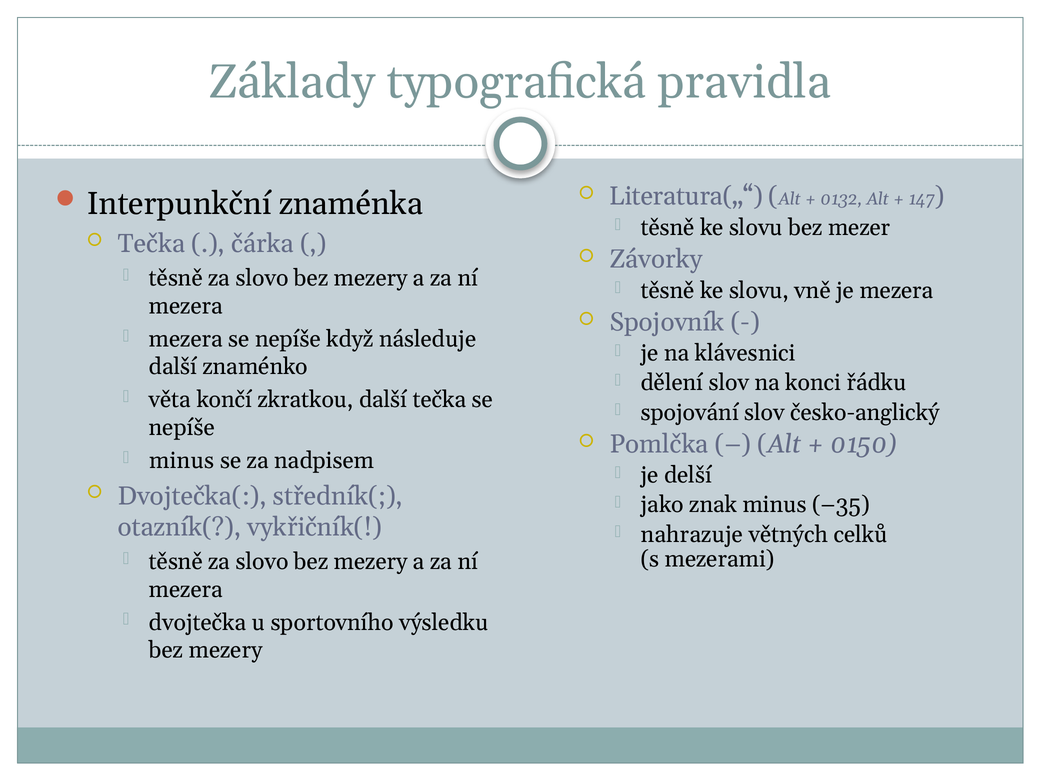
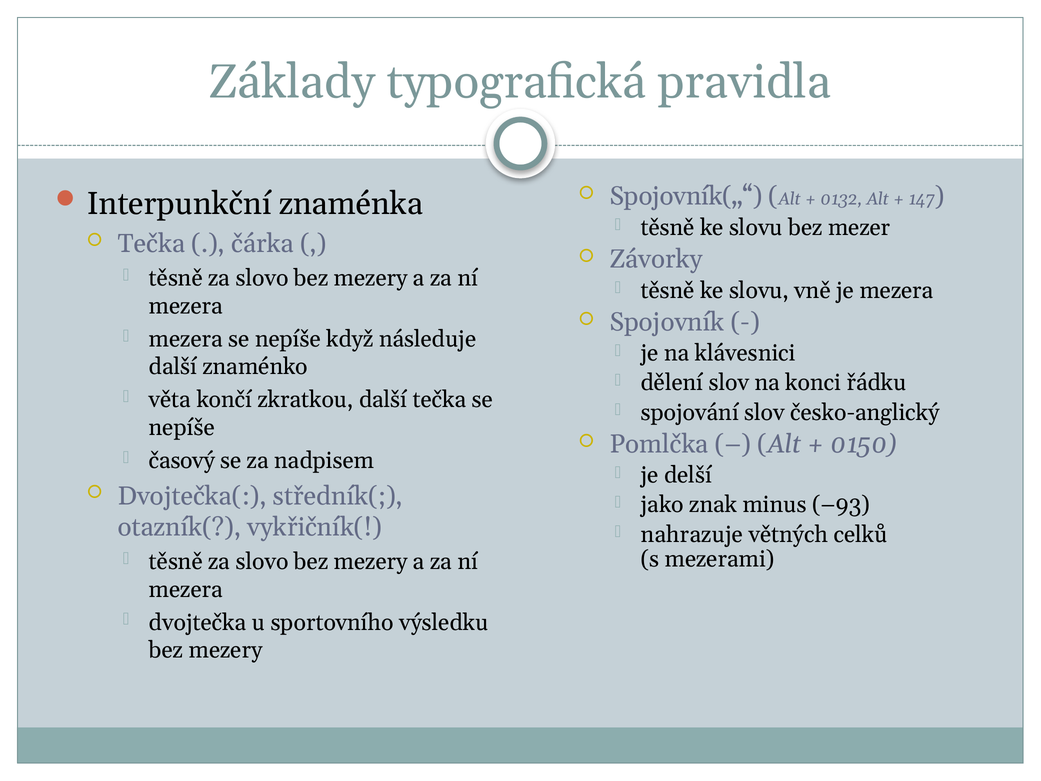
Literatura(„“: Literatura(„“ -> Spojovník(„“ (686, 196)
minus: minus -> časový (182, 460)
–35: –35 -> –93 (841, 505)
